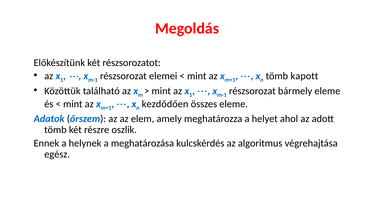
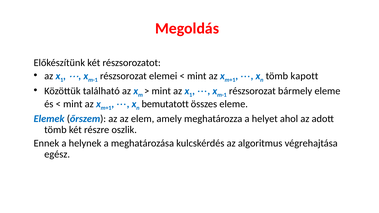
kezdődően: kezdődően -> bemutatott (165, 104)
Adatok: Adatok -> Elemek (49, 119)
